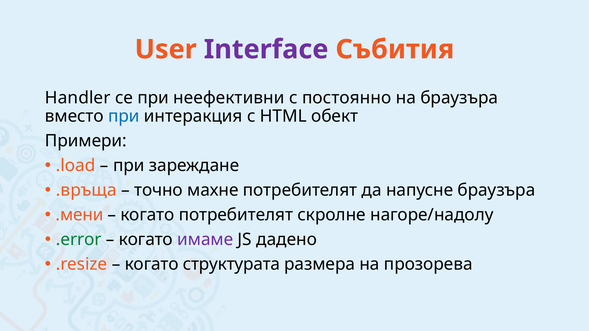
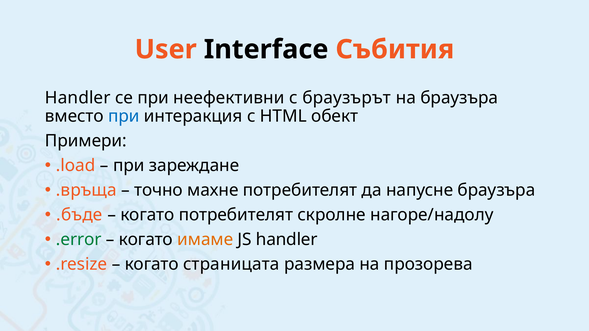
Interface colour: purple -> black (266, 49)
постоянно: постоянно -> браузърът (347, 98)
.мени: .мени -> .бъде (79, 215)
имаме colour: purple -> orange (205, 240)
JS дадено: дадено -> handler (287, 240)
структурата: структурата -> страницата (231, 264)
